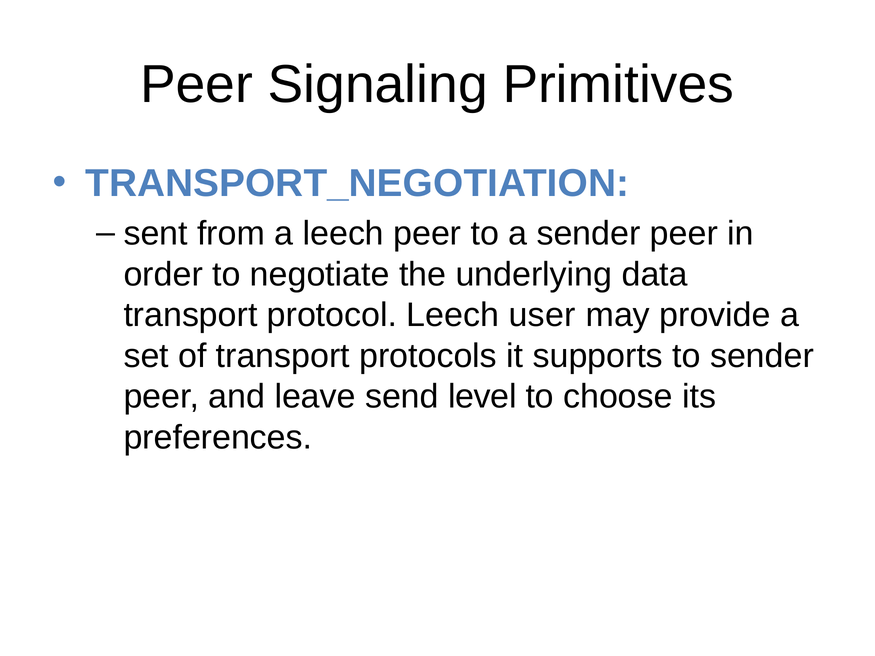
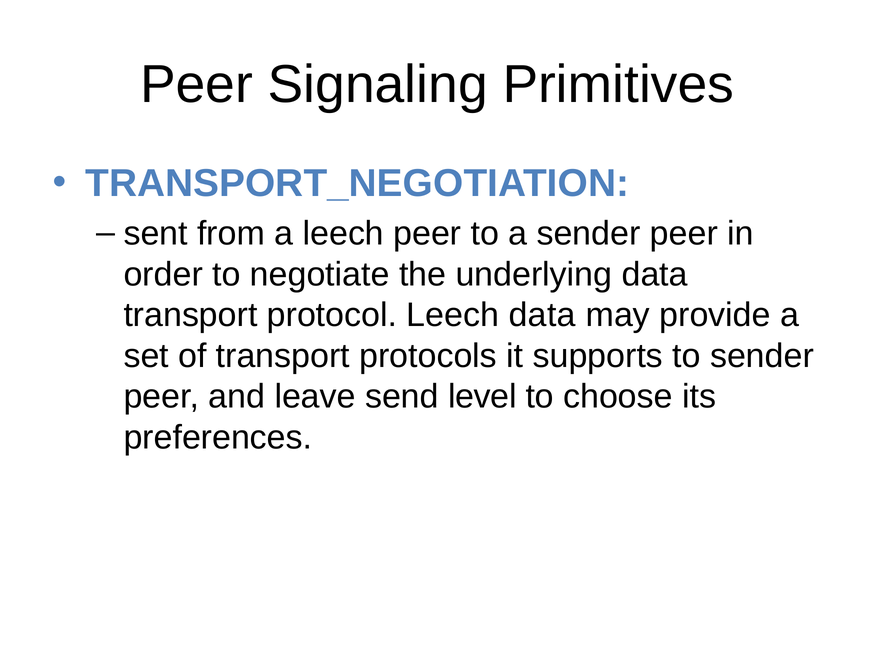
Leech user: user -> data (542, 315)
